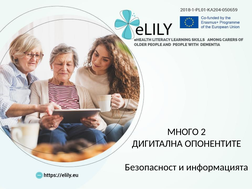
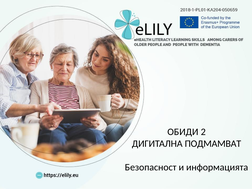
МНОГО: МНОГО -> ОБИДИ (183, 132)
ОПОНЕНТИТЕ: ОПОНЕНТИТЕ -> ПОДМАМВАТ (213, 144)
